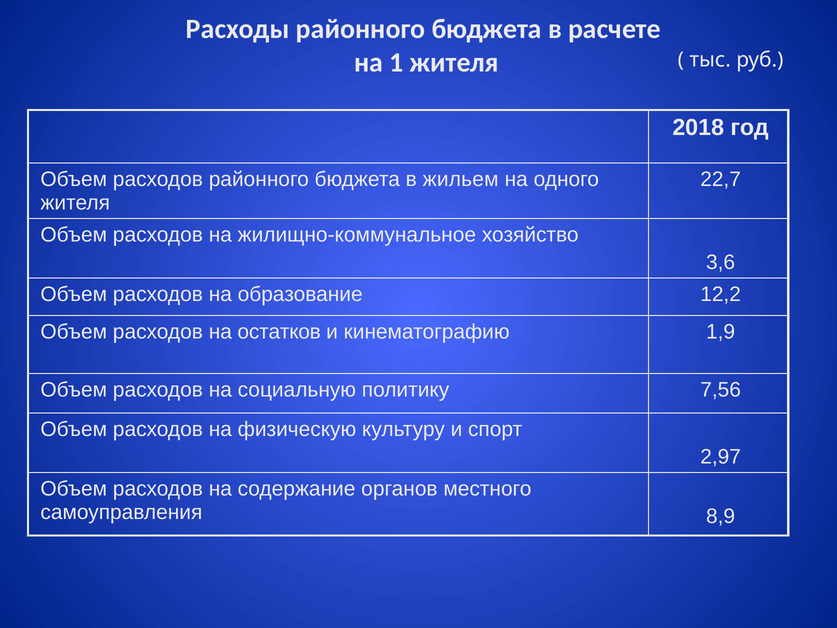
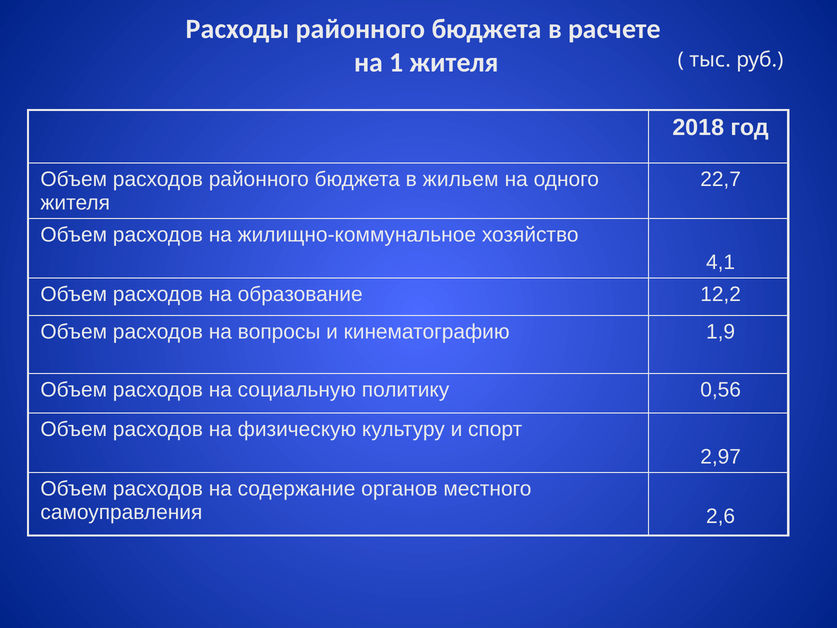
3,6: 3,6 -> 4,1 (721, 262)
остатков: остатков -> вопросы (279, 332)
7,56: 7,56 -> 0,56 (721, 389)
8,9: 8,9 -> 2,6 (721, 516)
